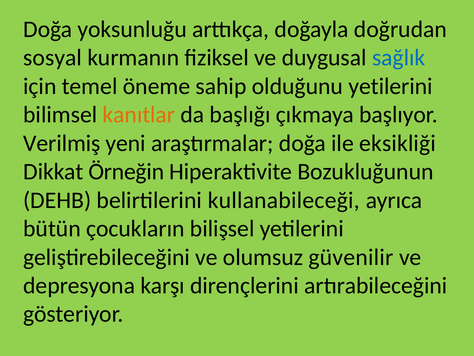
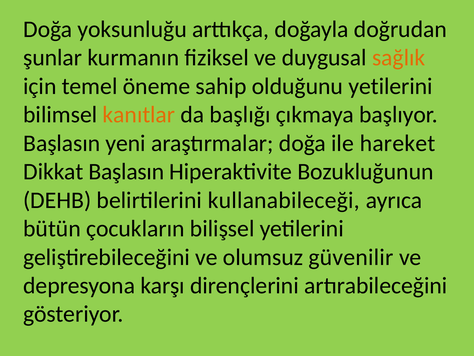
sosyal: sosyal -> şunlar (53, 58)
sağlık colour: blue -> orange (399, 58)
Verilmiş: Verilmiş -> Başlasın (62, 143)
eksikliği: eksikliği -> hareket (398, 143)
Dikkat Örneğin: Örneğin -> Başlasın (126, 171)
